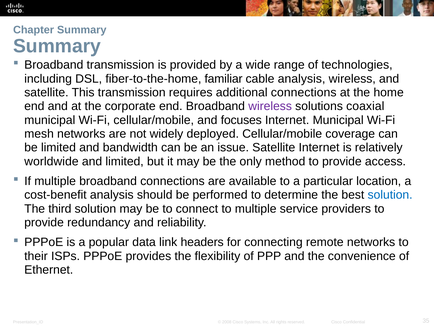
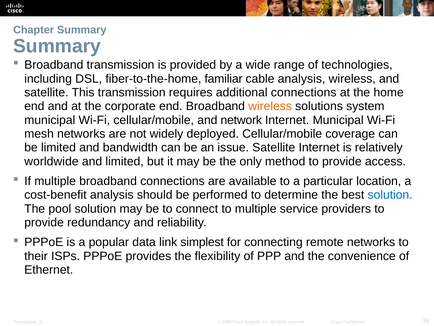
wireless colour: purple -> orange (270, 106)
coaxial: coaxial -> system (365, 106)
focuses: focuses -> network (241, 120)
third: third -> pool (60, 208)
headers: headers -> simplest (202, 242)
